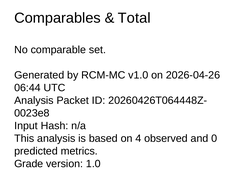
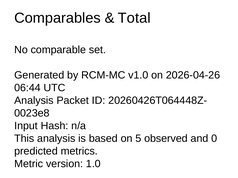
4: 4 -> 5 (138, 139)
Grade: Grade -> Metric (29, 164)
